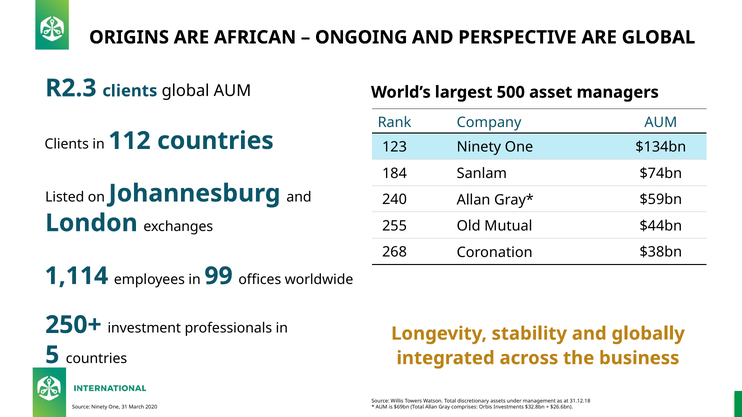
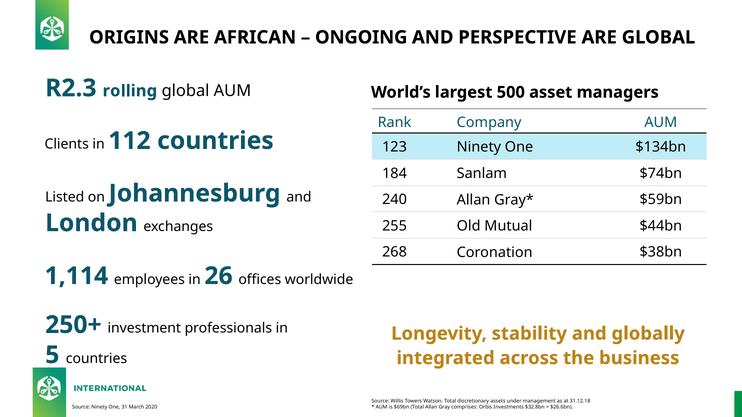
R2.3 clients: clients -> rolling (130, 91)
99: 99 -> 26 (219, 276)
